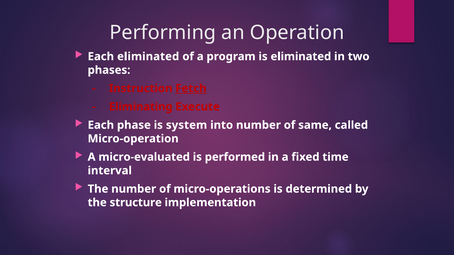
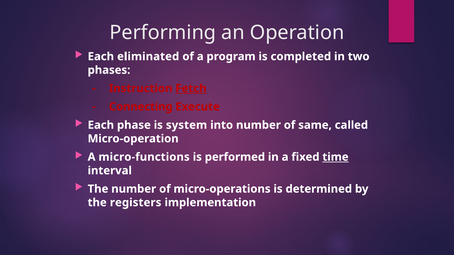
is eliminated: eliminated -> completed (301, 57)
Eliminating: Eliminating -> Connecting (141, 107)
micro-evaluated: micro-evaluated -> micro-functions (144, 157)
time underline: none -> present (335, 157)
structure: structure -> registers (136, 203)
